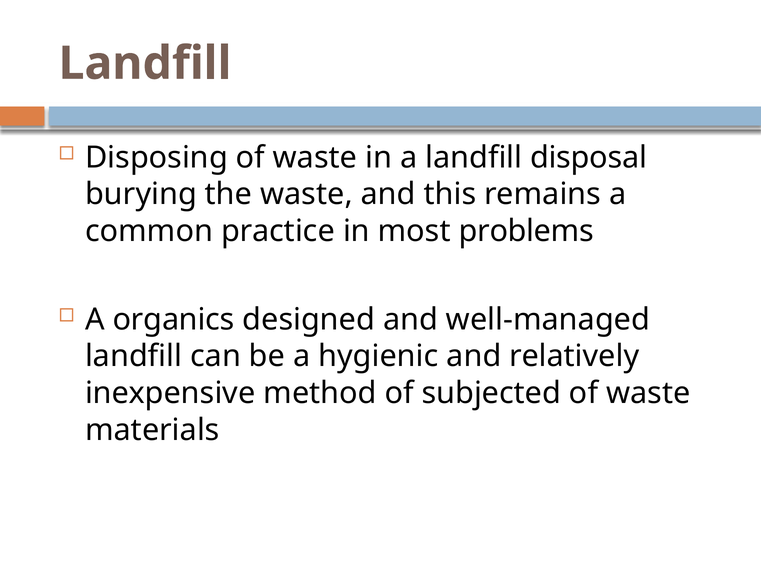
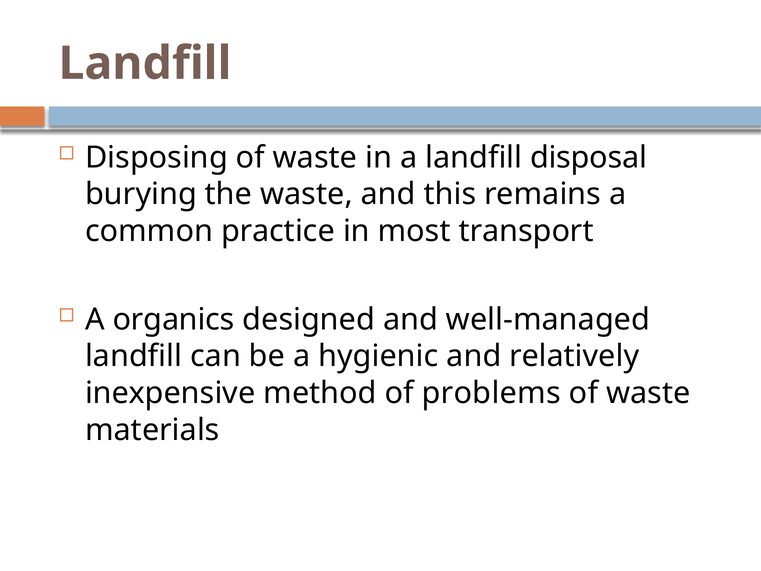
problems: problems -> transport (526, 231)
subjected: subjected -> problems (491, 393)
